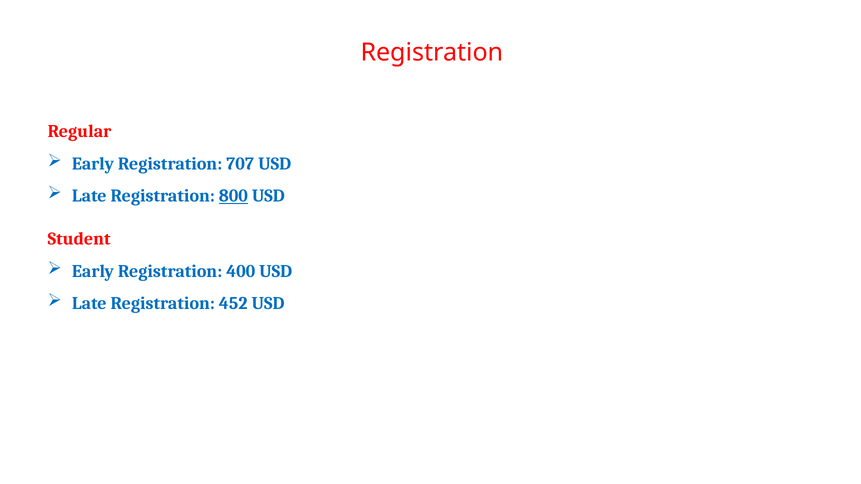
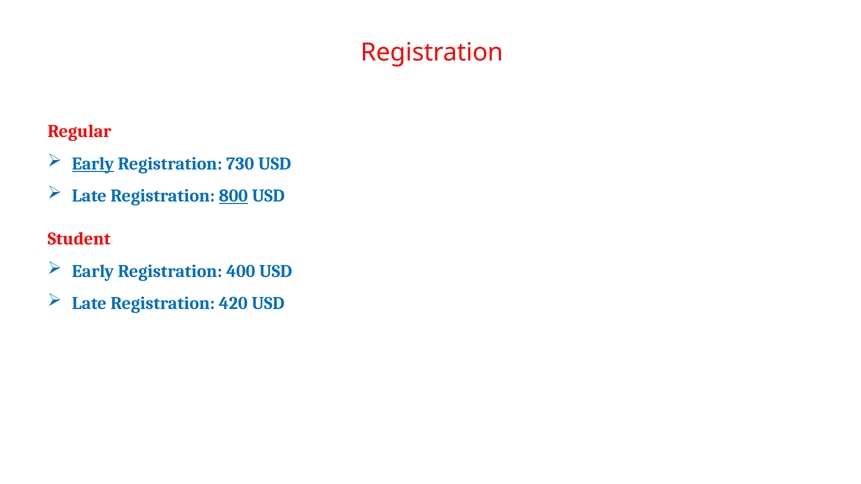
Early underline: none -> present (93, 164)
707: 707 -> 730 (240, 164)
452: 452 -> 420 (233, 304)
